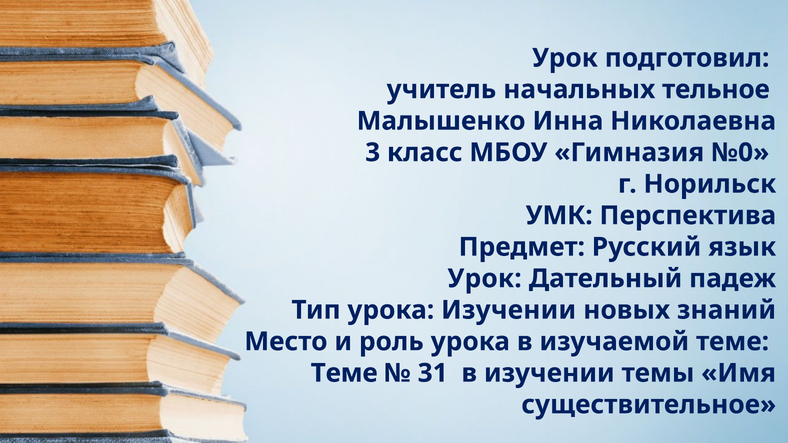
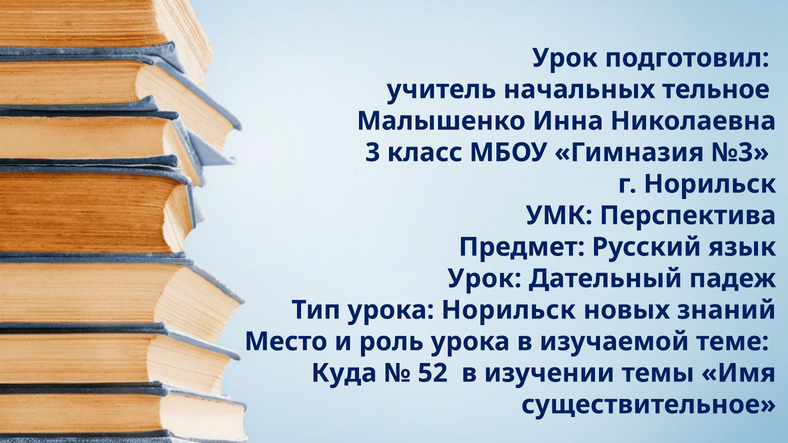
№0: №0 -> №3 (740, 153)
урока Изучении: Изучении -> Норильск (509, 310)
Теме: Теме -> Куда (344, 373)
31: 31 -> 52 (433, 373)
